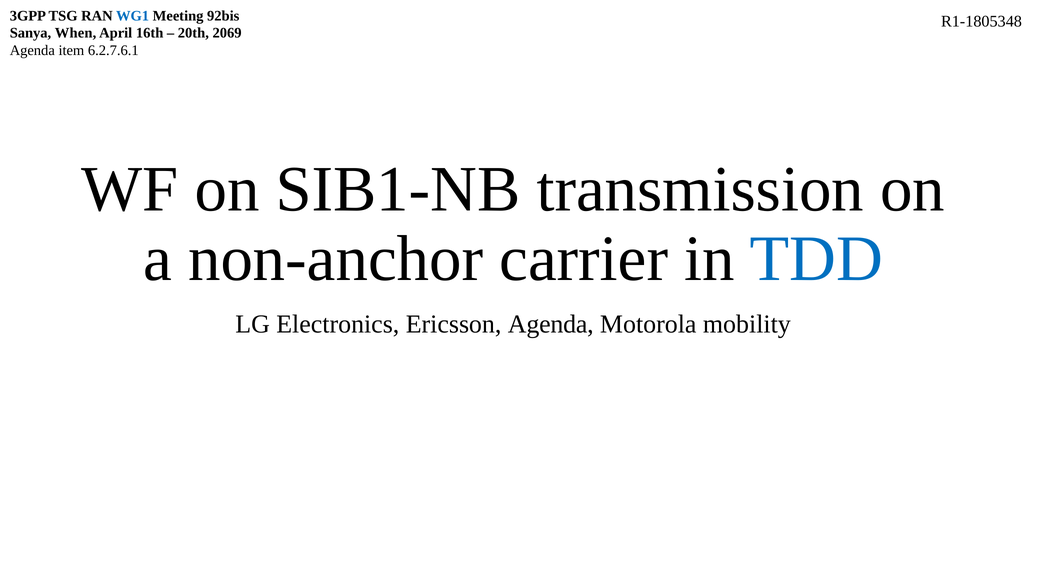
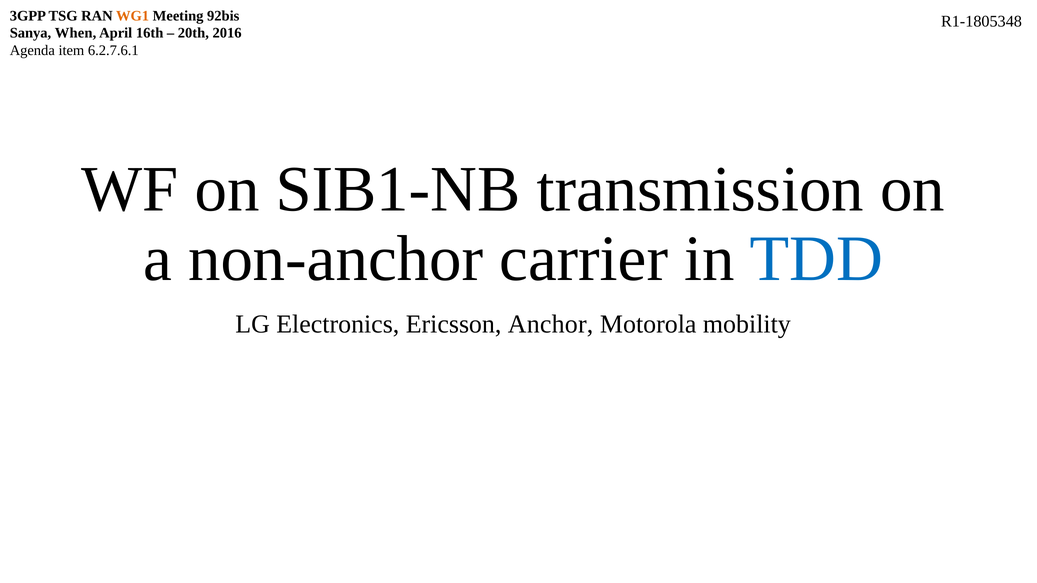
WG1 colour: blue -> orange (133, 16)
2069: 2069 -> 2016 (227, 33)
Ericsson Agenda: Agenda -> Anchor (551, 324)
